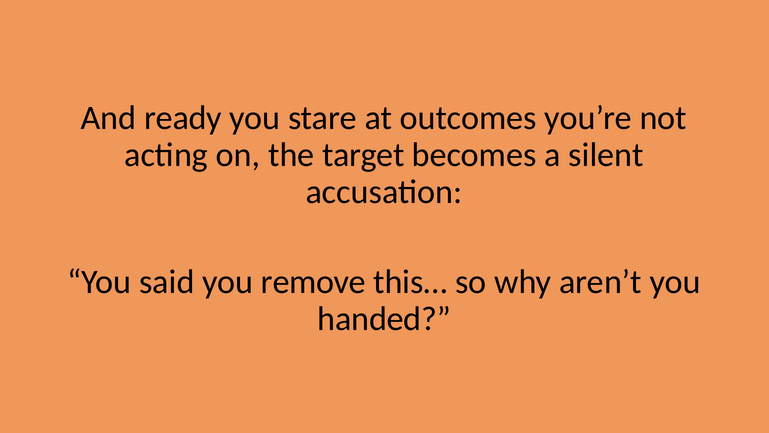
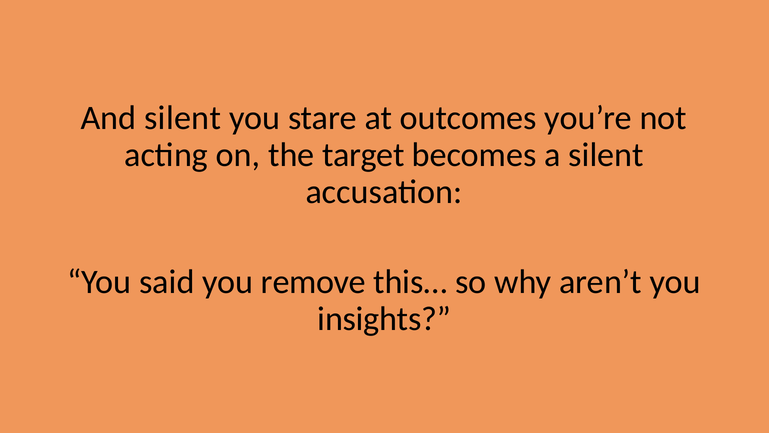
And ready: ready -> silent (183, 118)
handed: handed -> insights (384, 319)
